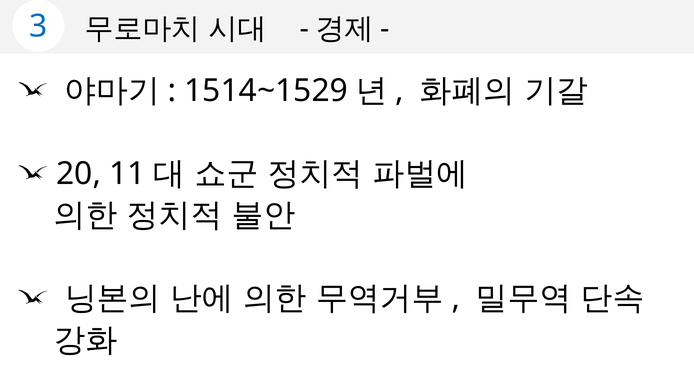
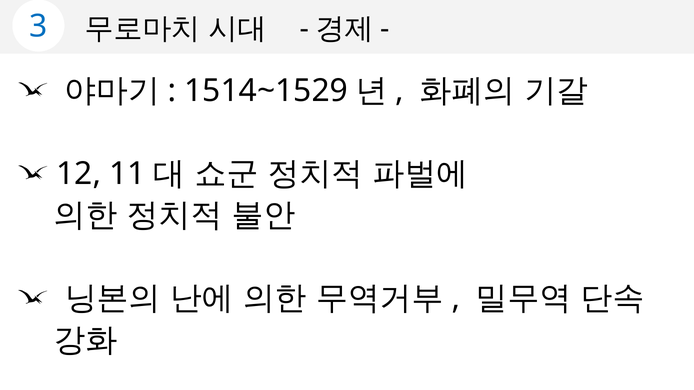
20: 20 -> 12 (79, 174)
